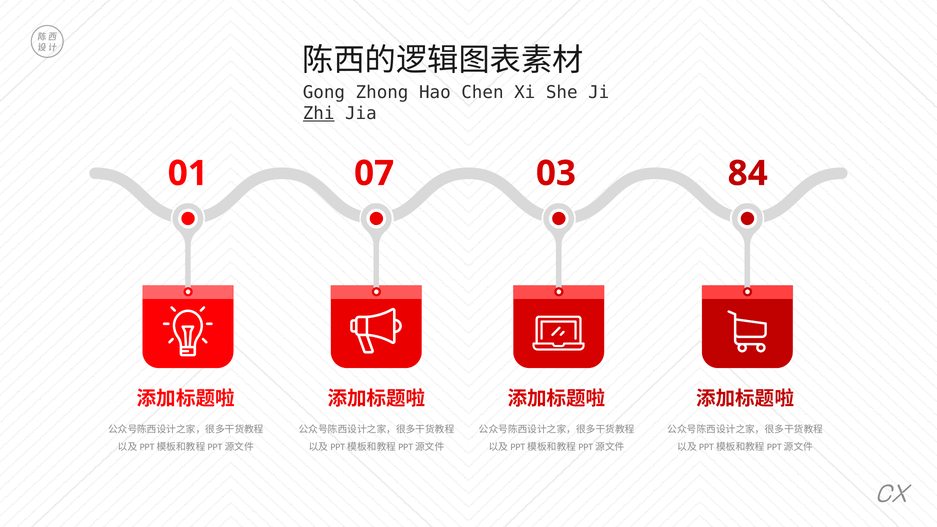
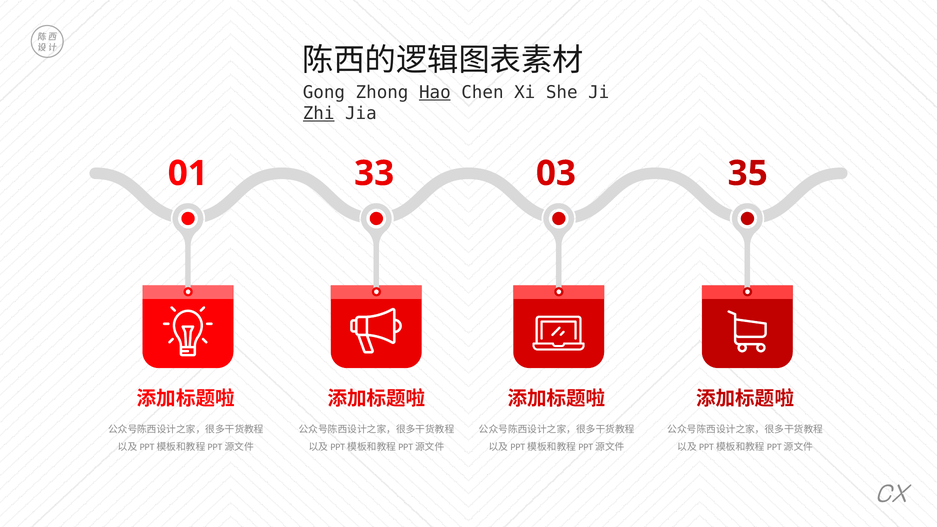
Hao underline: none -> present (435, 93)
07: 07 -> 33 (374, 173)
84: 84 -> 35 (748, 173)
